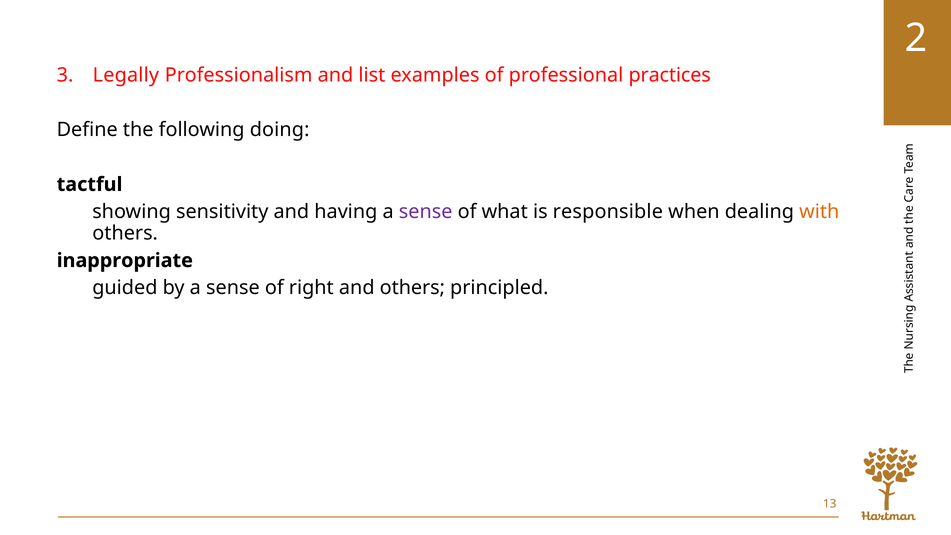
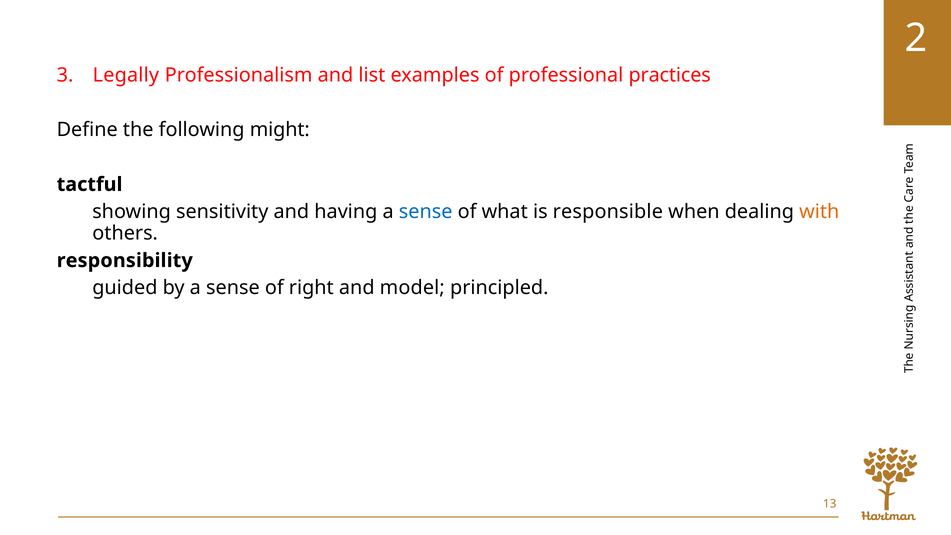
doing: doing -> might (280, 130)
sense colour: purple -> blue (426, 212)
inappropriate: inappropriate -> responsibility (125, 261)
and others: others -> model (412, 288)
